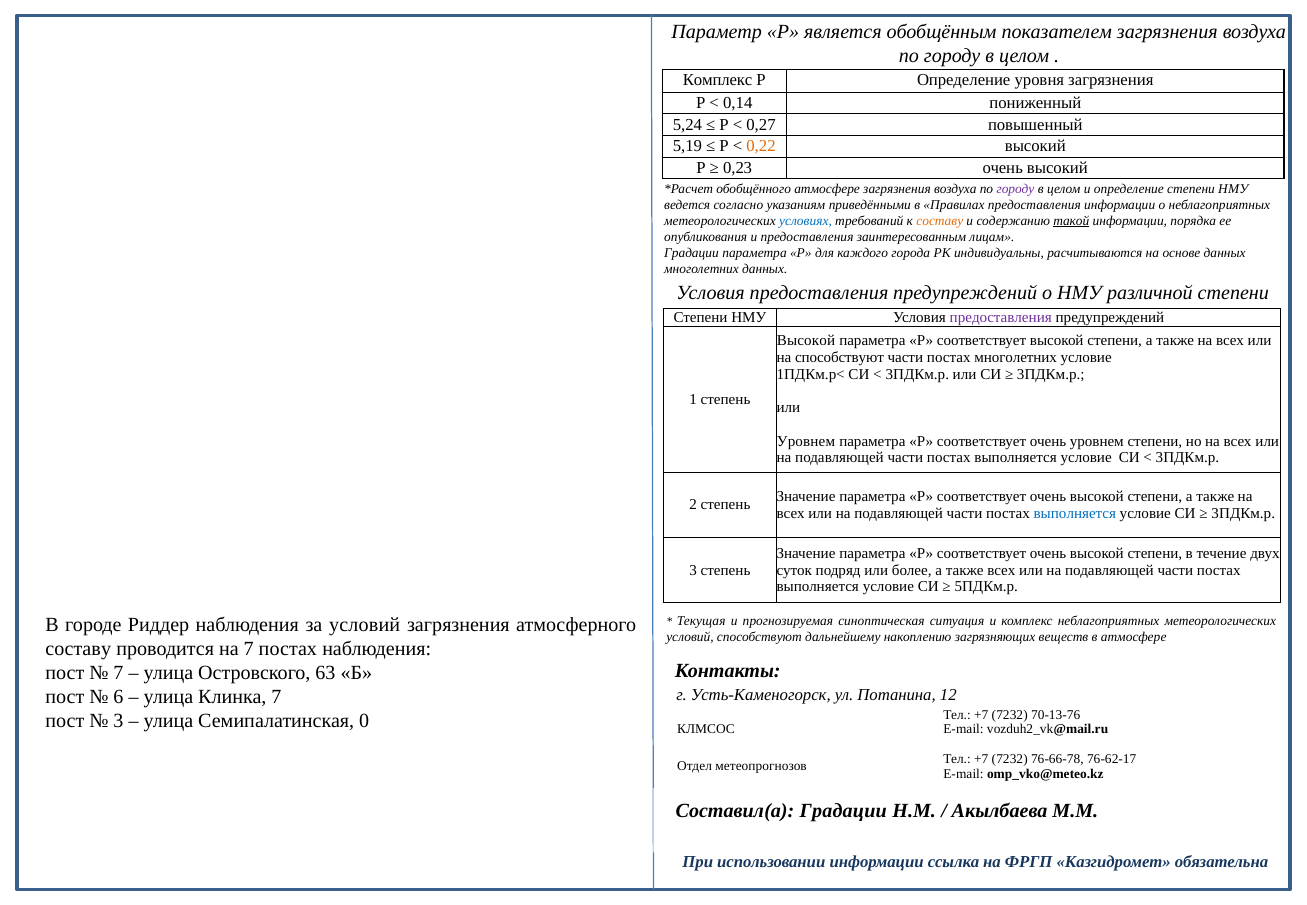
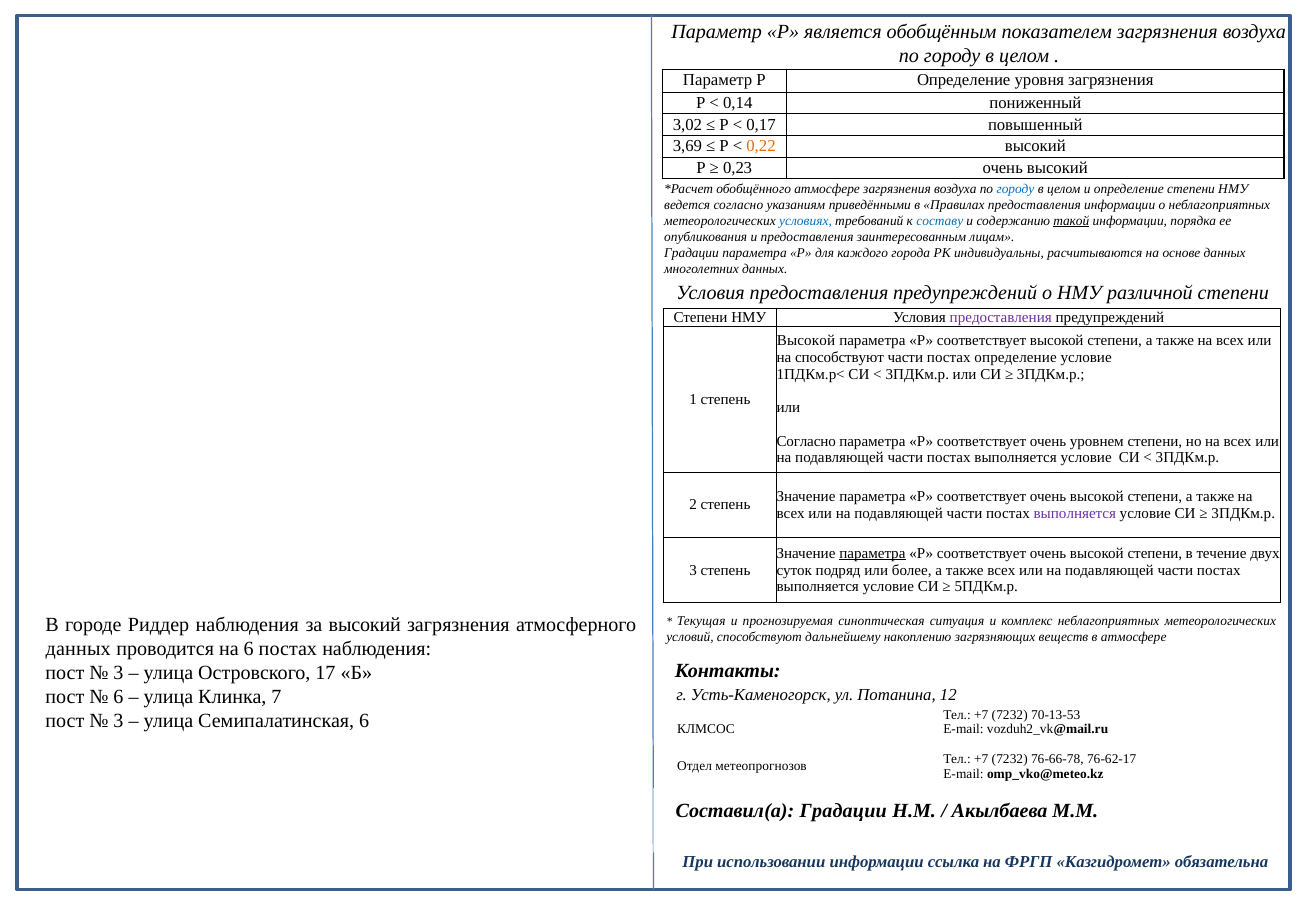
Комплекс: Комплекс -> Параметр (718, 80)
5,24: 5,24 -> 3,02 (687, 124)
0,27: 0,27 -> 0,17 (761, 124)
5,19: 5,19 -> 3,69 (687, 146)
городу colour: purple -> blue (1016, 189)
составу colour: orange -> blue (940, 221)
постах многолетних: многолетних -> определение (1016, 358)
Уровнем: Уровнем -> Согласно (806, 441)
выполняется colour: blue -> purple (1075, 513)
параметра underline: none -> present (872, 553)
за условий: условий -> высокий (365, 625)
составу: составу -> данных (78, 649)
на 7: 7 -> 6 (249, 649)
7: 7 -> 3 (119, 673)
63: 63 -> 17 (325, 673)
70-13-76: 70-13-76 -> 70-13-53 (1056, 715)
Семипалатинская 0: 0 -> 6 (364, 721)
